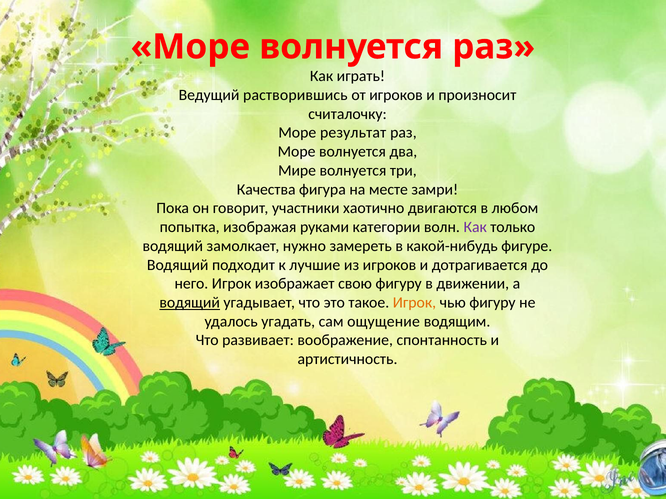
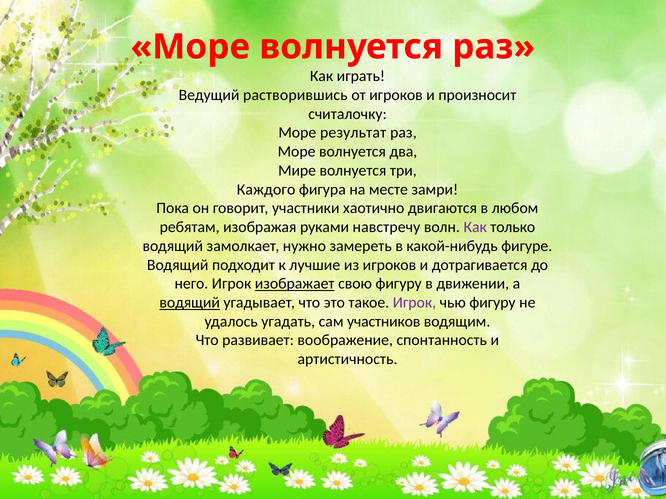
Качества: Качества -> Каждого (266, 190)
попытка: попытка -> ребятам (190, 227)
категории: категории -> навстречу (386, 227)
изображает underline: none -> present (295, 284)
Игрок colour: orange -> purple (414, 303)
ощущение: ощущение -> участников (384, 322)
